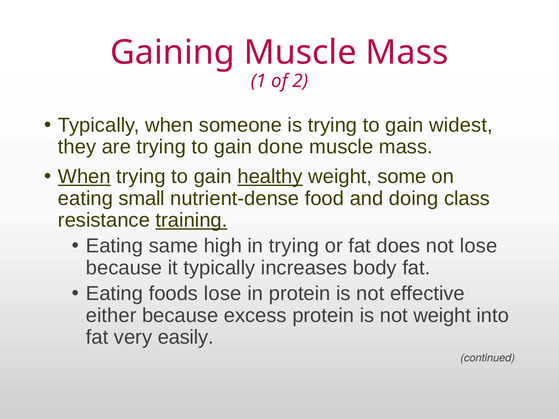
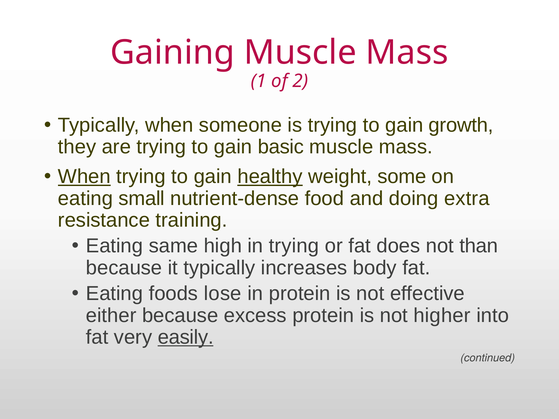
widest: widest -> growth (461, 125)
done: done -> basic (281, 147)
class: class -> extra (467, 199)
training underline: present -> none (192, 220)
not lose: lose -> than (479, 246)
not weight: weight -> higher (442, 316)
easily underline: none -> present (186, 337)
